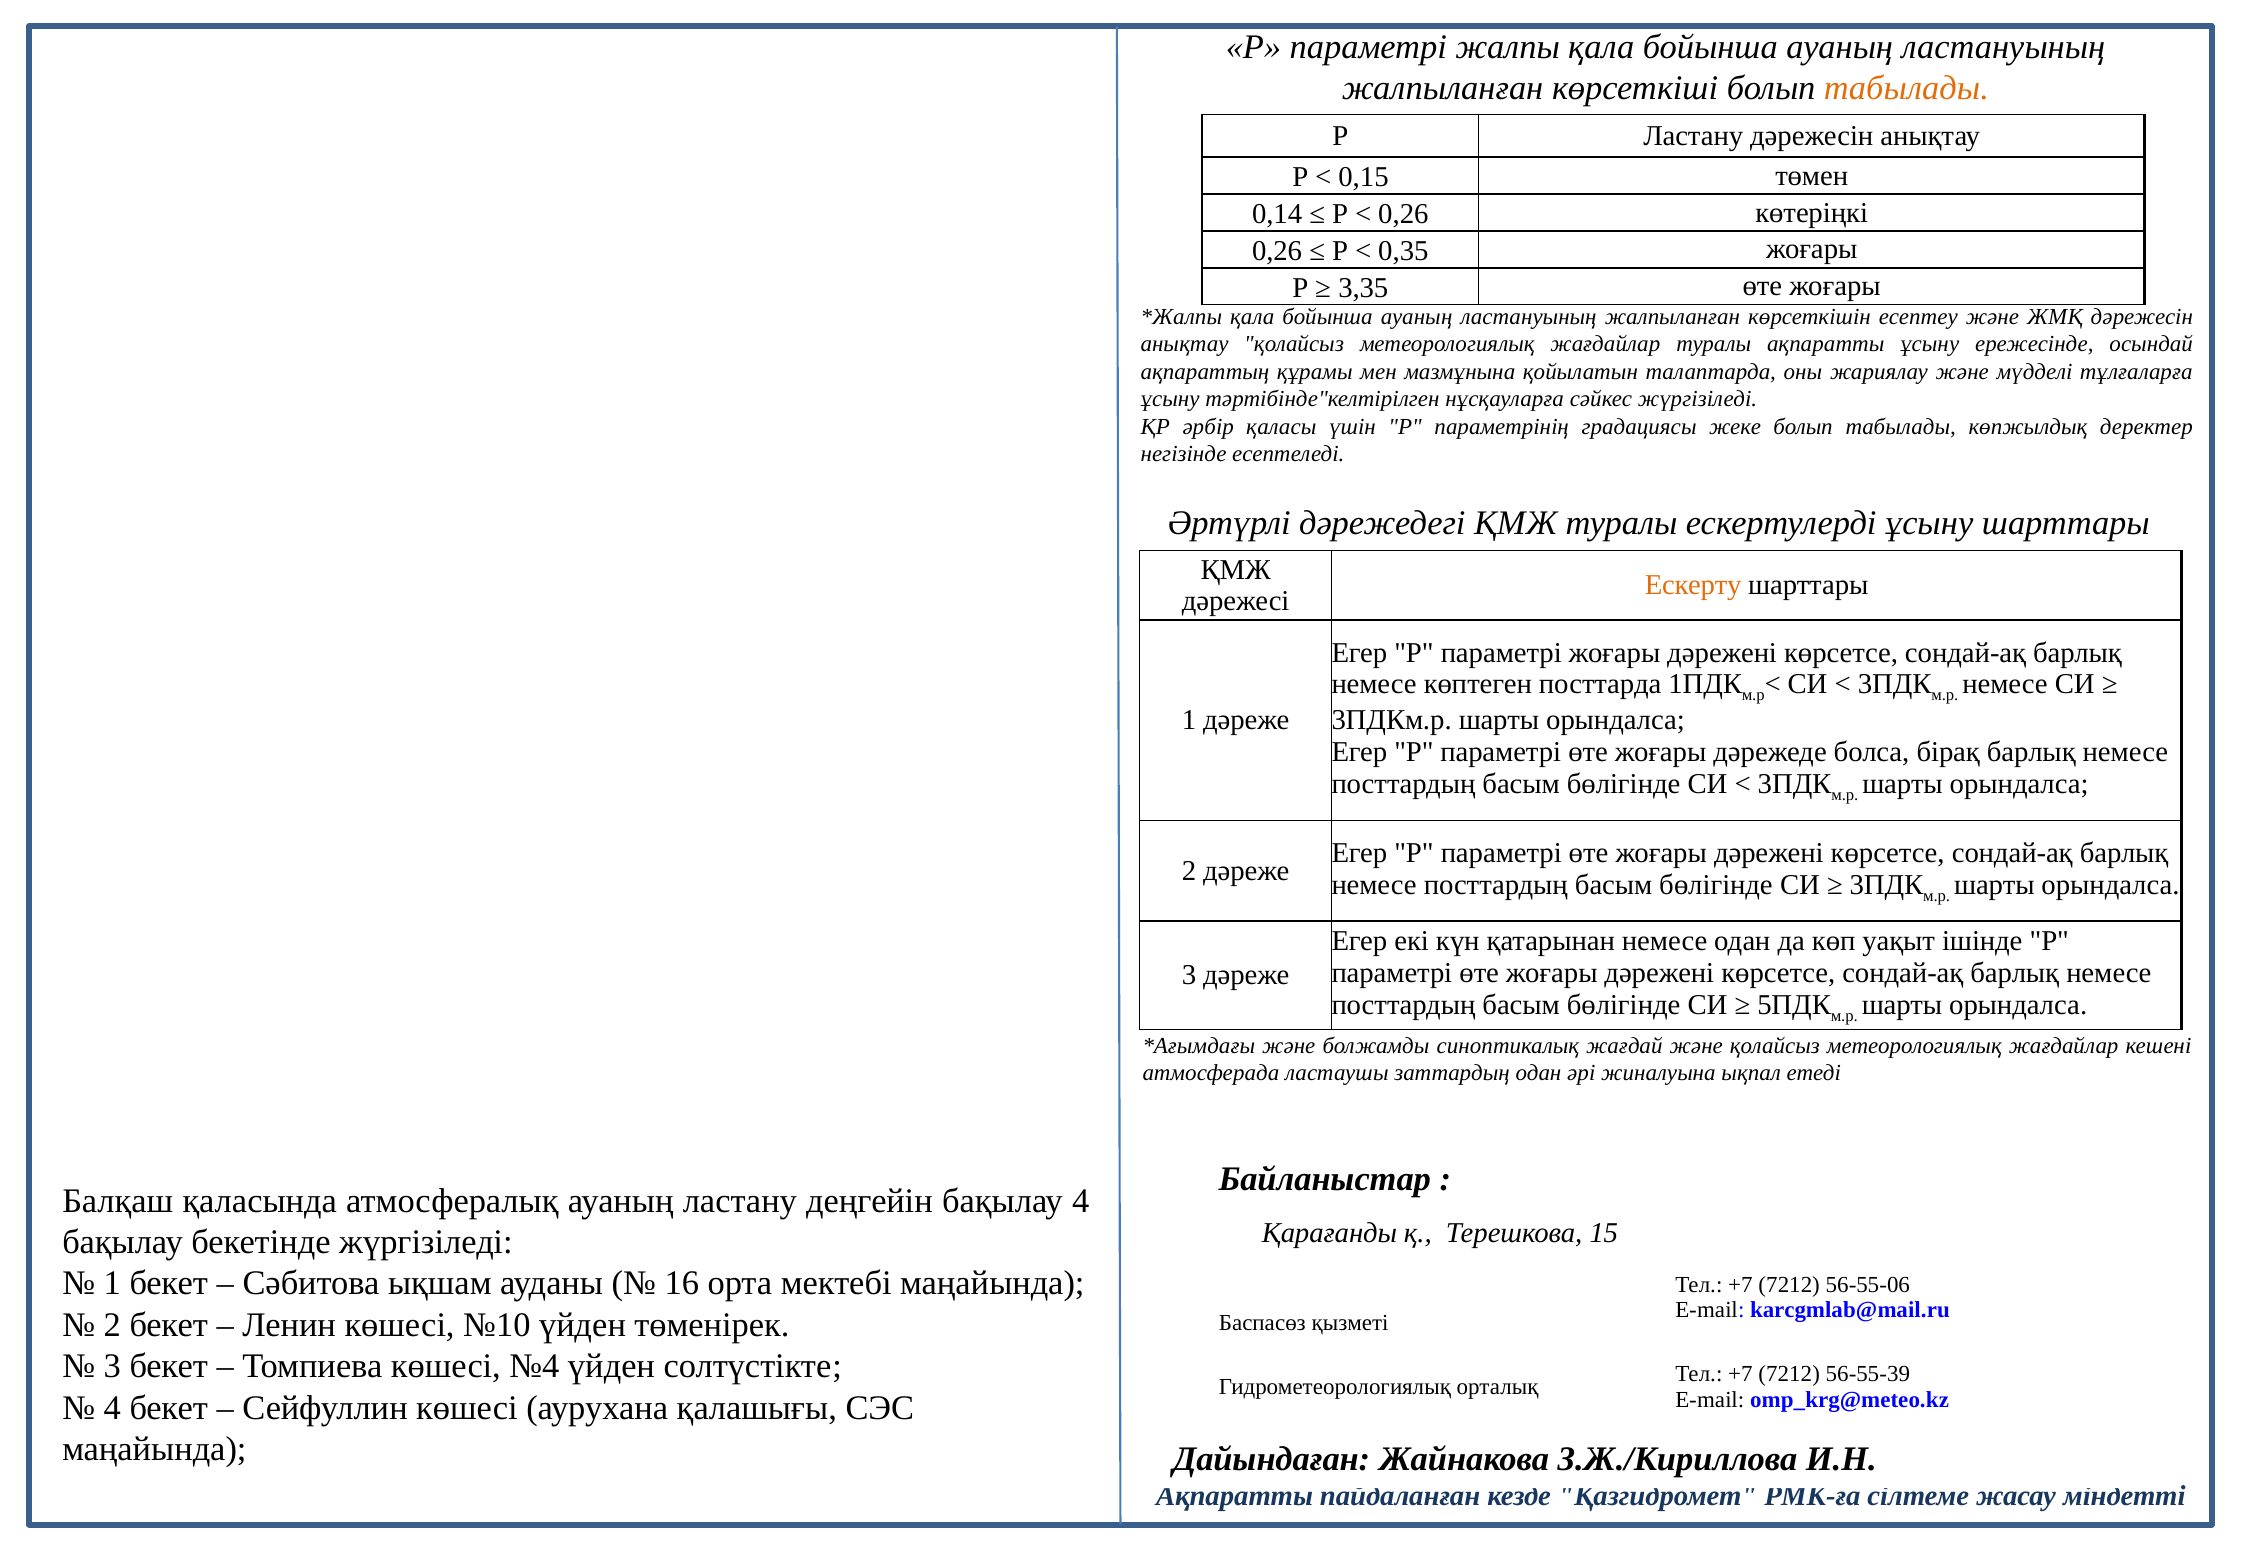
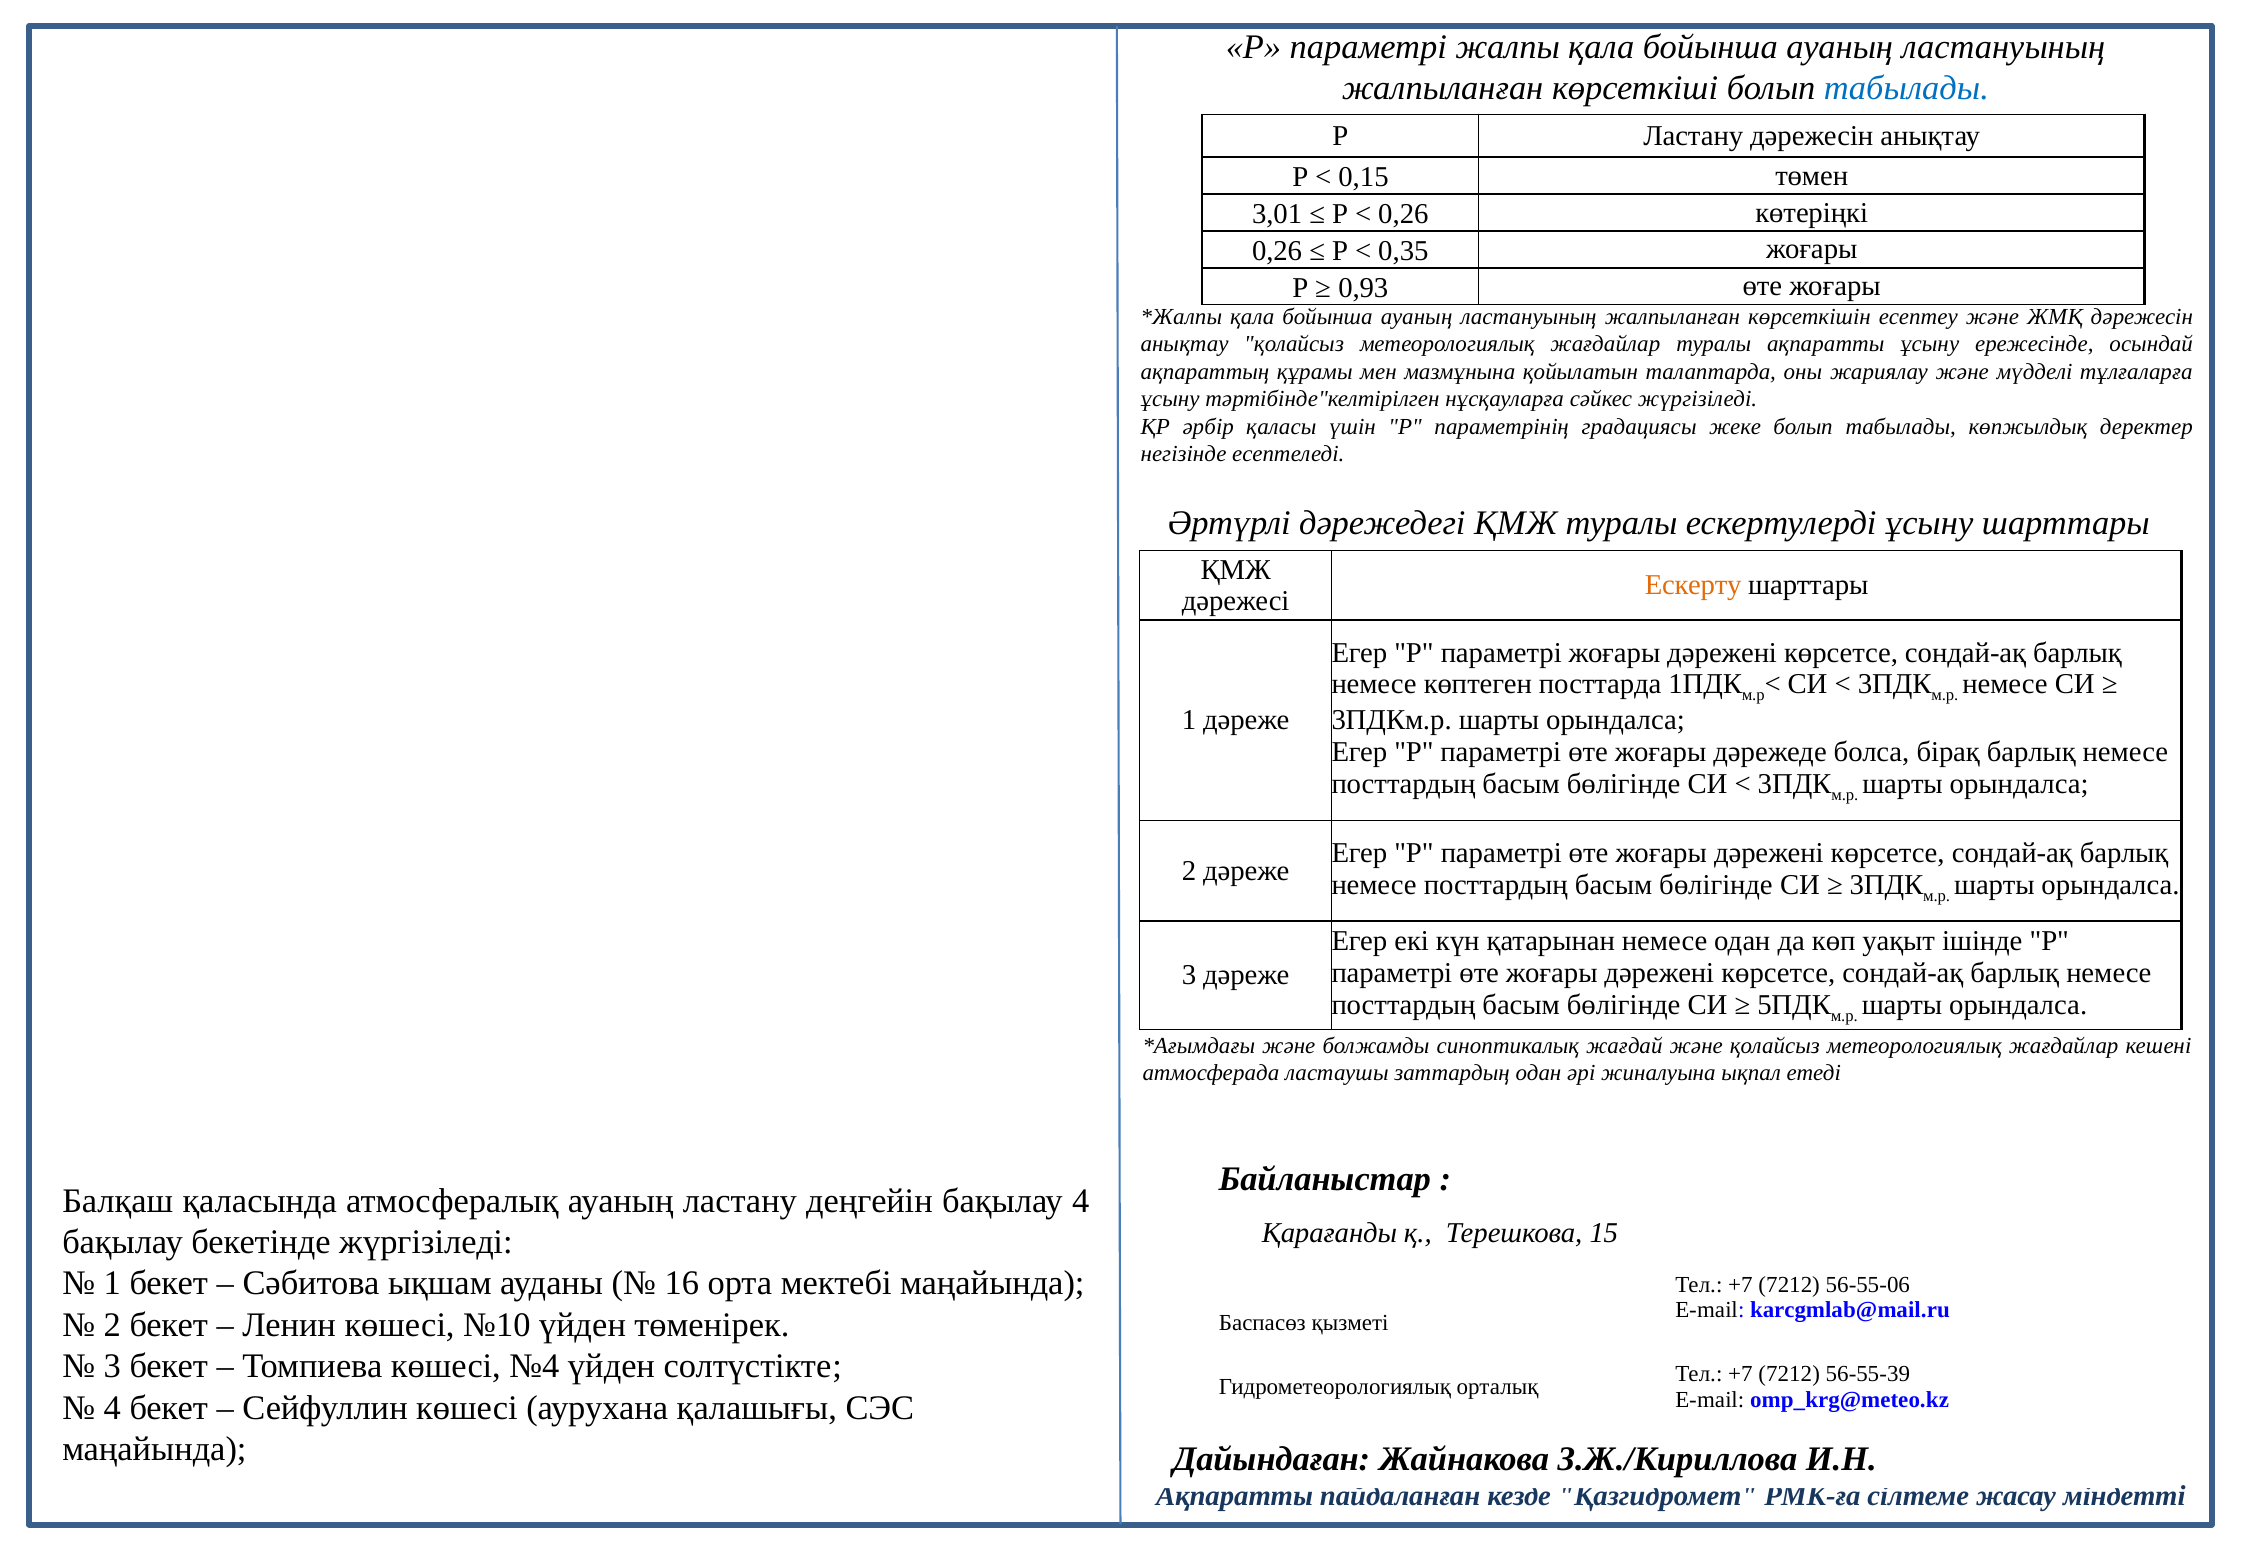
табылады colour: orange -> blue (1906, 89)
0,14: 0,14 -> 3,01 (1277, 214)
3,35: 3,35 -> 0,93 (1363, 288)
